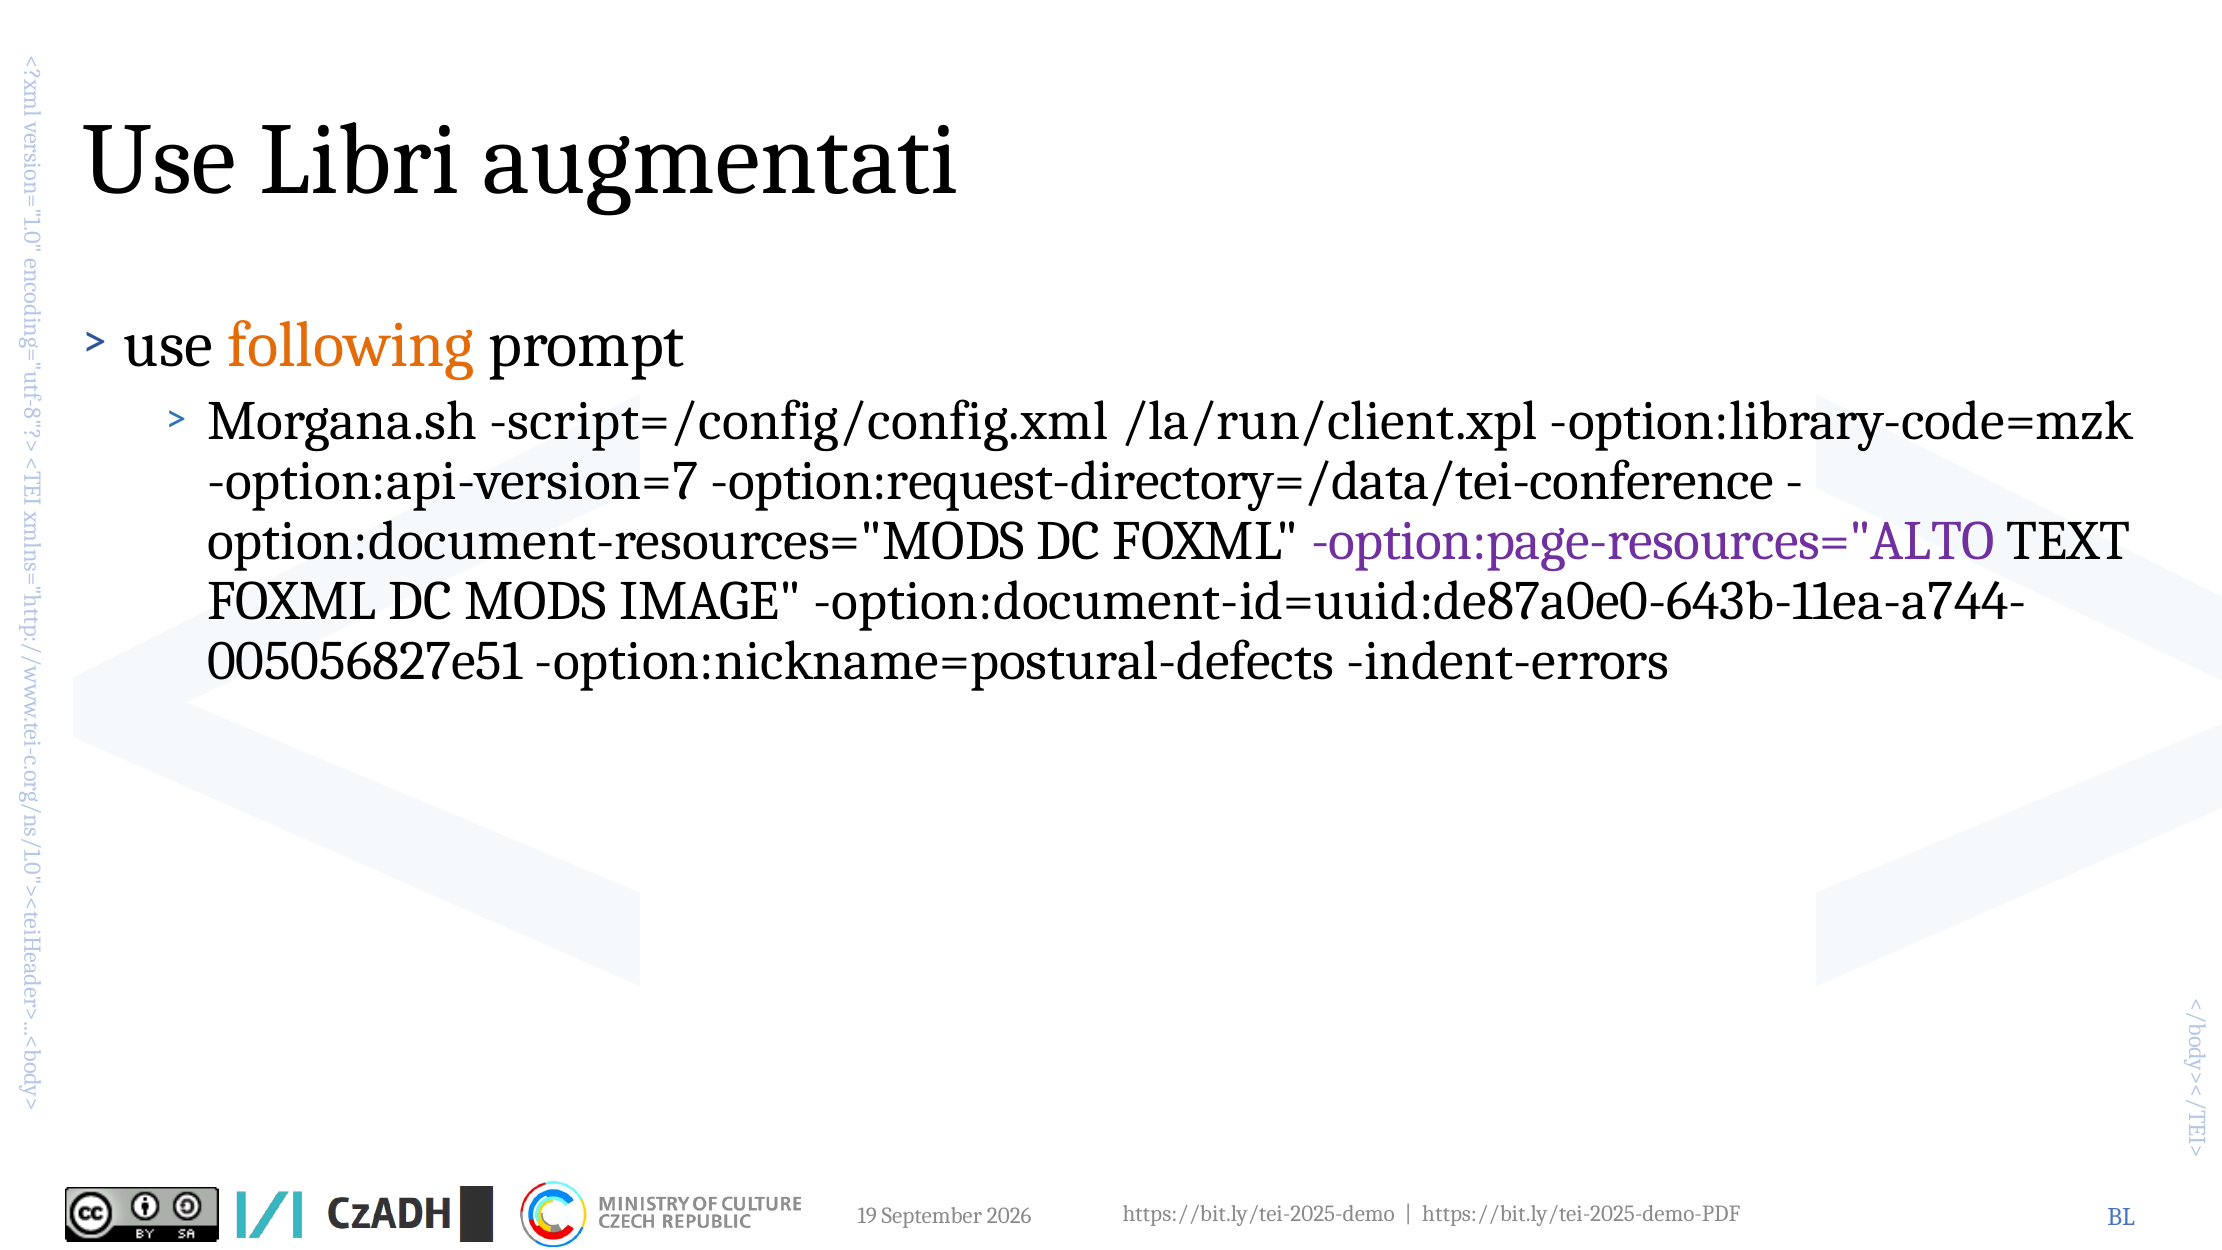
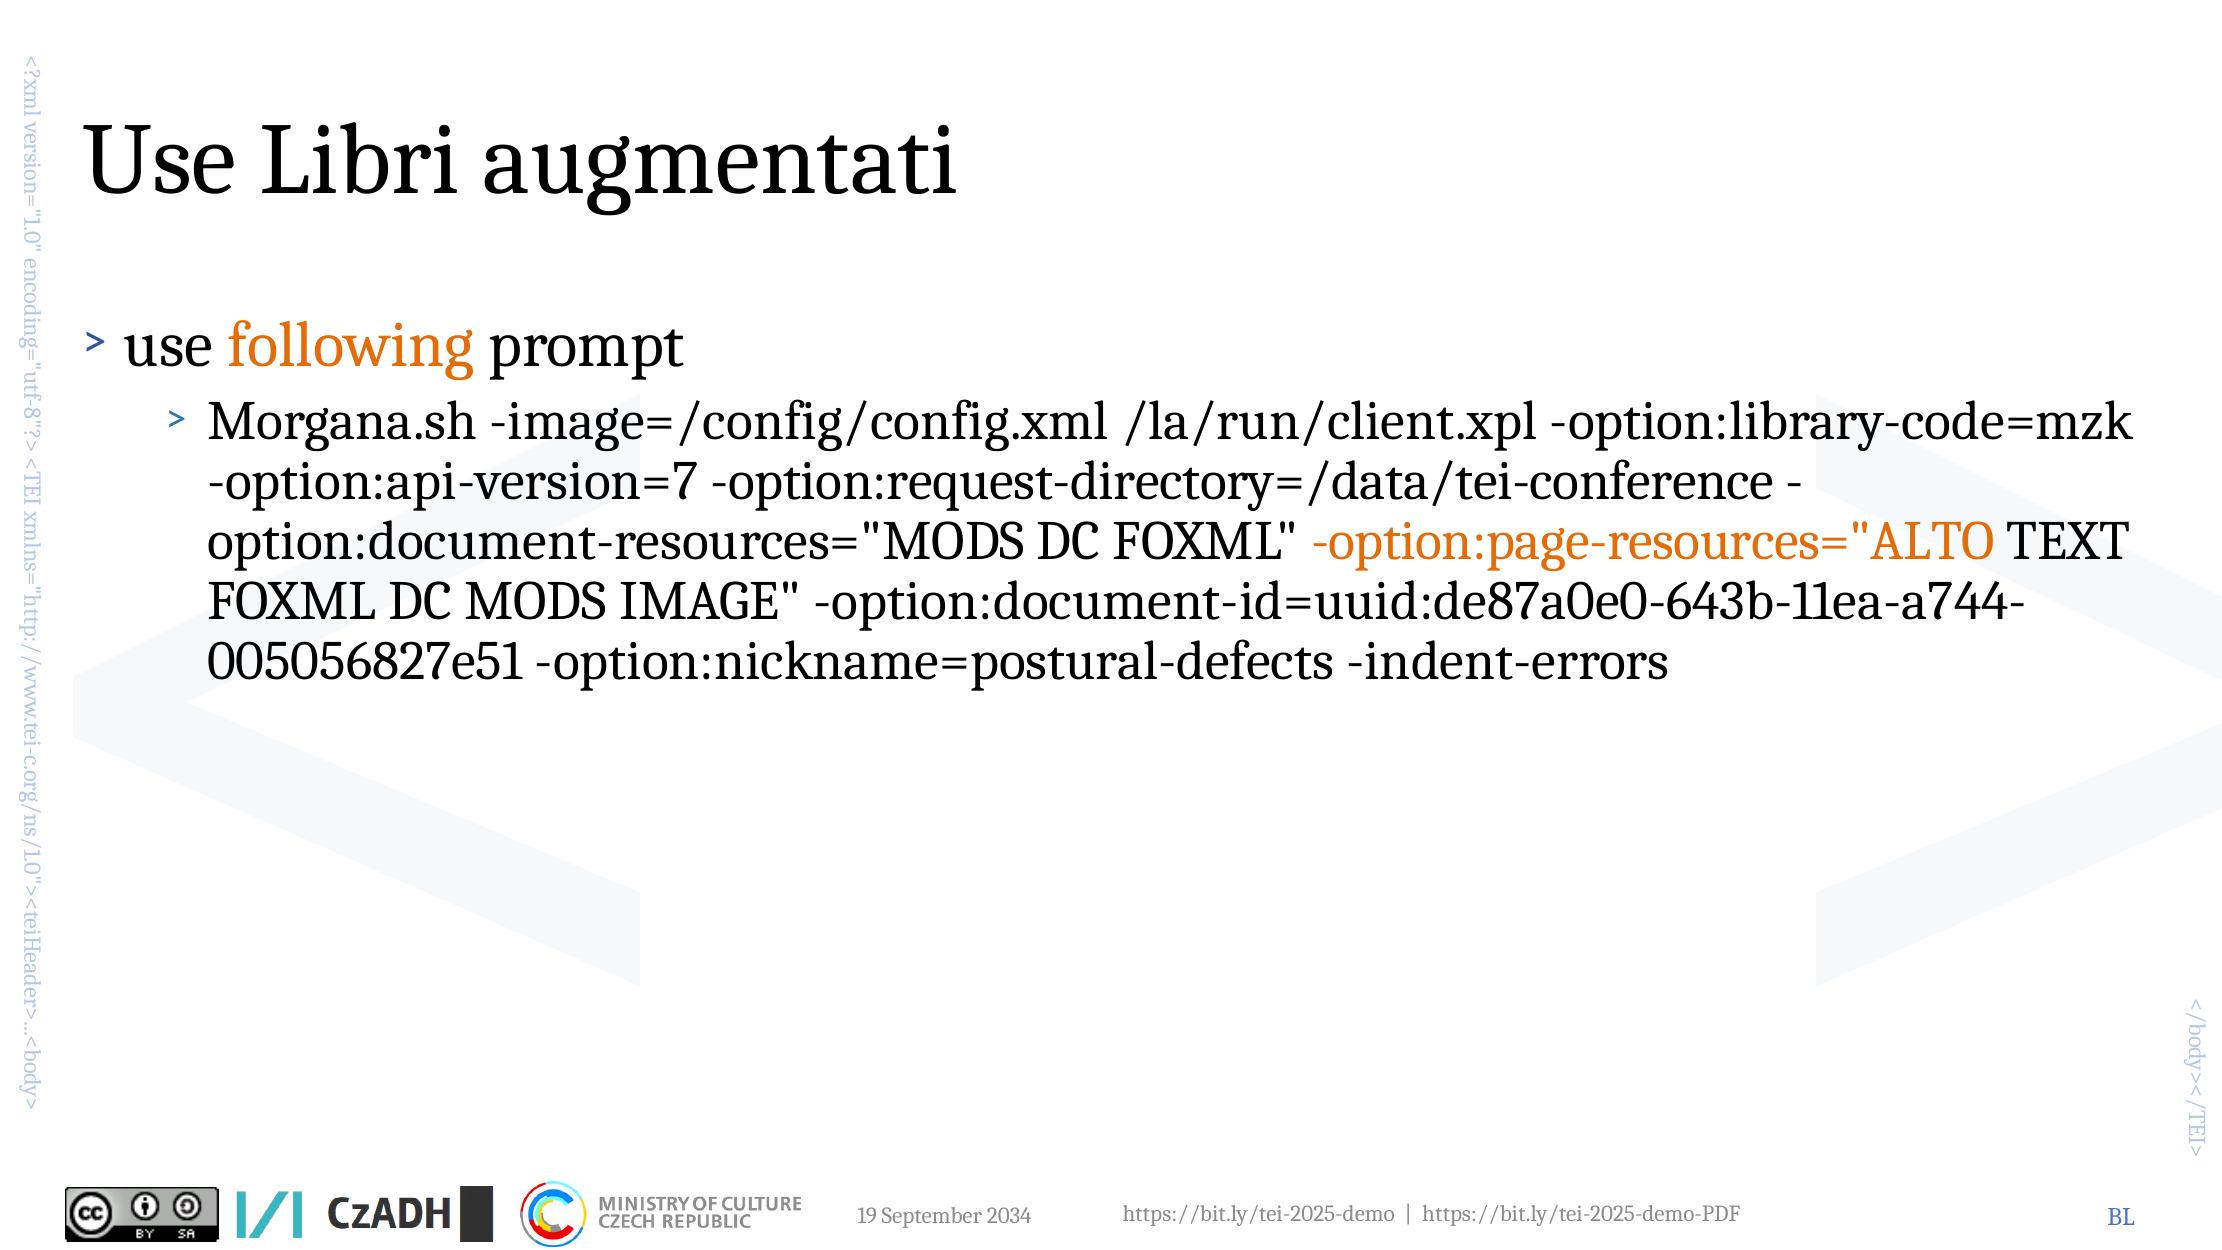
script=/config/config.xml: script=/config/config.xml -> image=/config/config.xml (799, 421)
option:page-resources="ALTO colour: purple -> orange (1653, 541)
2026: 2026 -> 2034 (1009, 1215)
